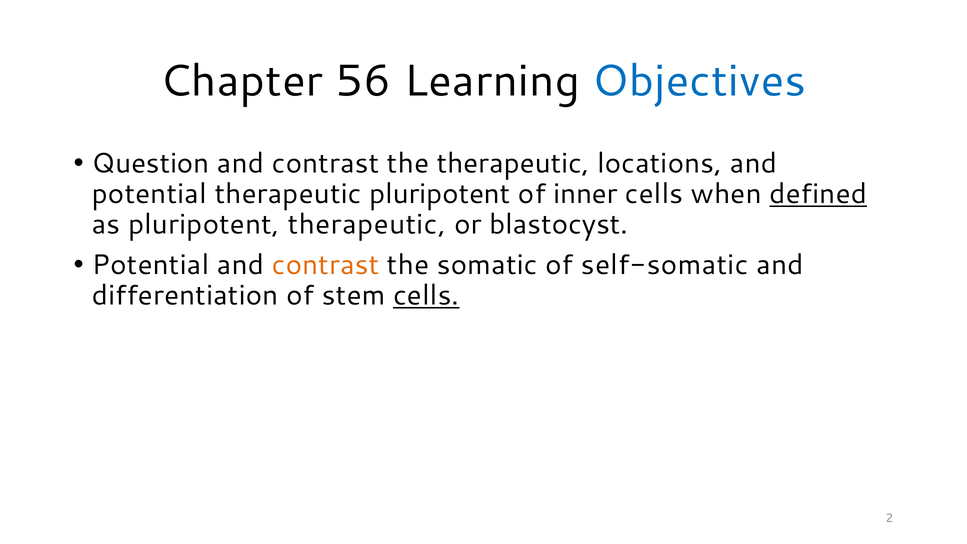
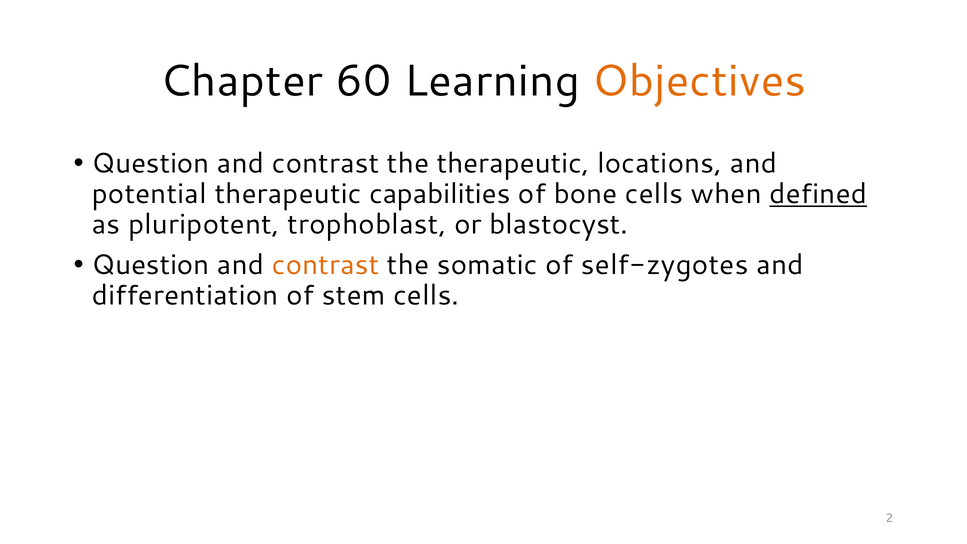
56: 56 -> 60 (363, 81)
Objectives colour: blue -> orange (699, 81)
therapeutic pluripotent: pluripotent -> capabilities (440, 194)
inner: inner -> bone (586, 194)
pluripotent therapeutic: therapeutic -> trophoblast (367, 224)
Potential: Potential -> Question (151, 265)
self-somatic: self-somatic -> self-zygotes (665, 265)
cells underline: present -> none (426, 295)
